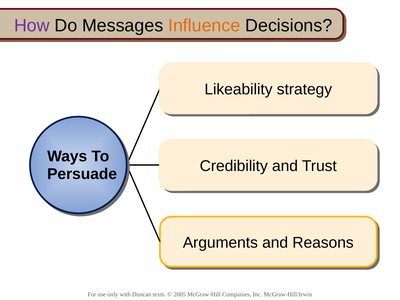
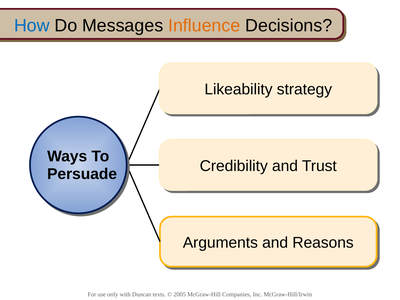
How colour: purple -> blue (32, 26)
